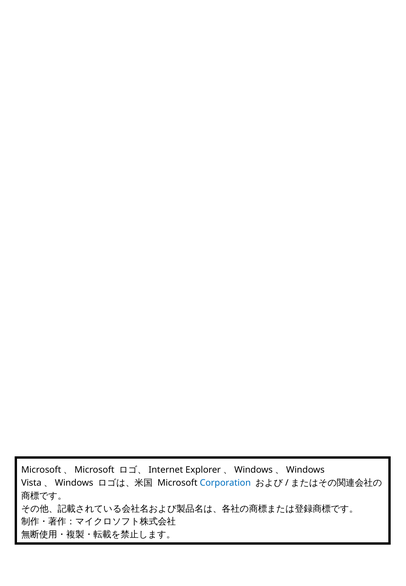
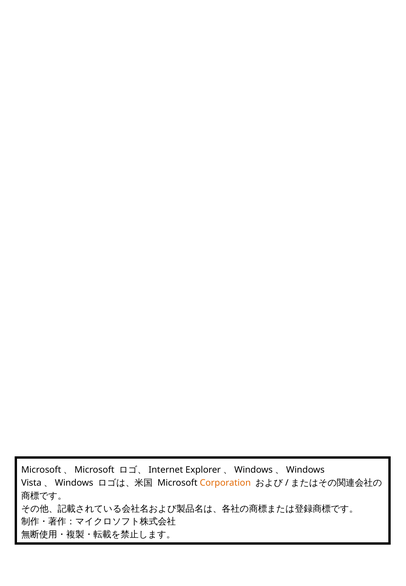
Corporation colour: blue -> orange (225, 483)
